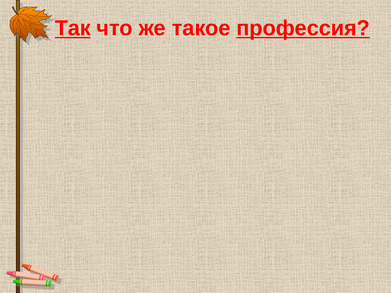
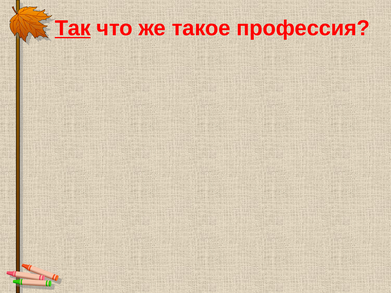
профессия underline: present -> none (303, 28)
